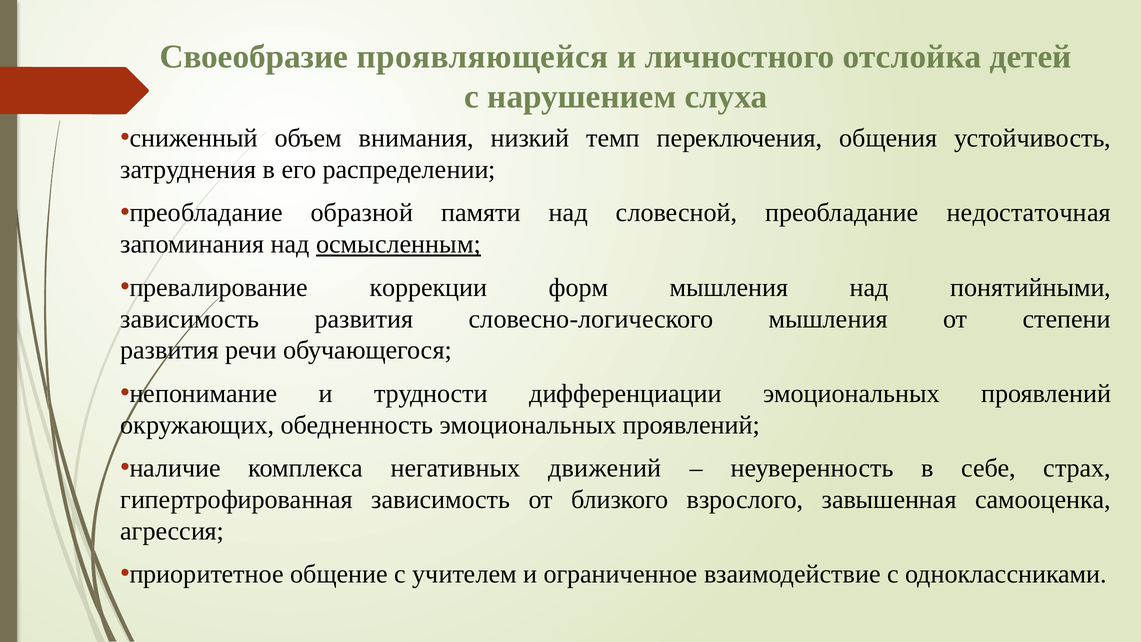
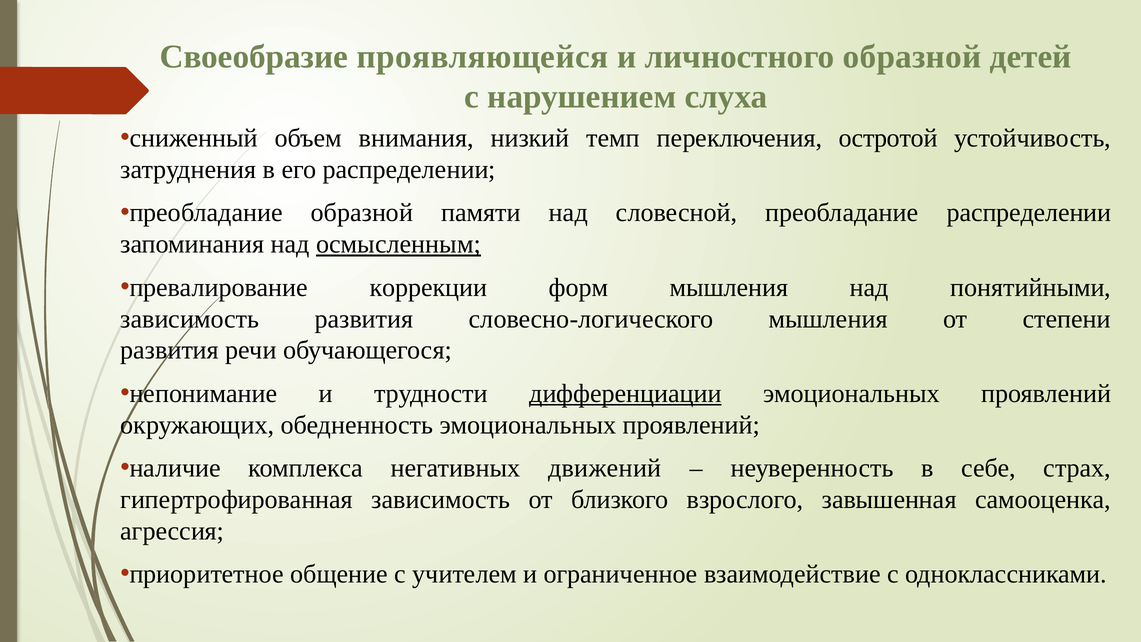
личностного отслойка: отслойка -> образной (912, 57)
общения: общения -> остротой (888, 138)
преобладание недостаточная: недостаточная -> распределении (1029, 213)
дифференциации underline: none -> present (625, 393)
